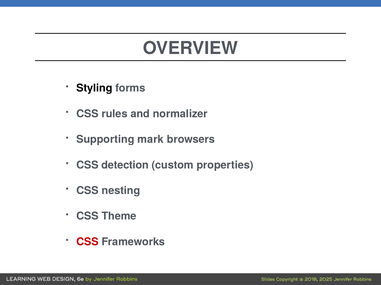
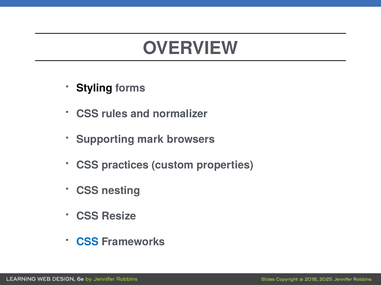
detection: detection -> practices (125, 165)
Theme: Theme -> Resize (119, 217)
CSS colour: red -> blue (87, 242)
